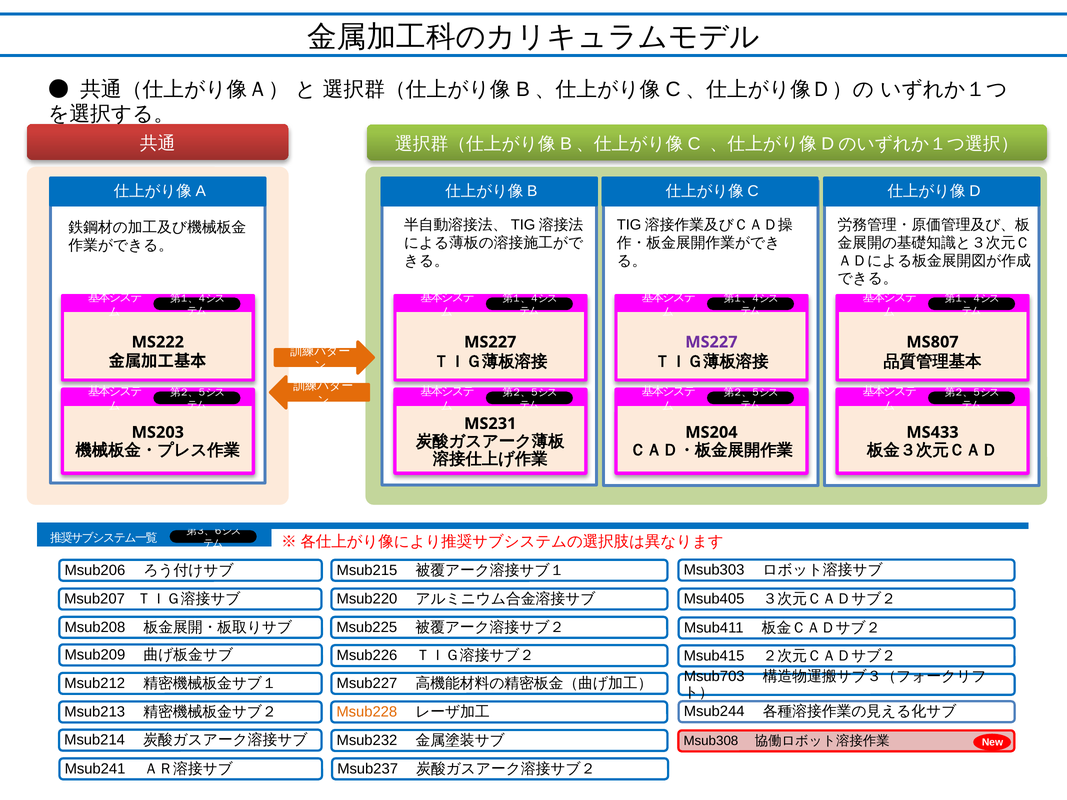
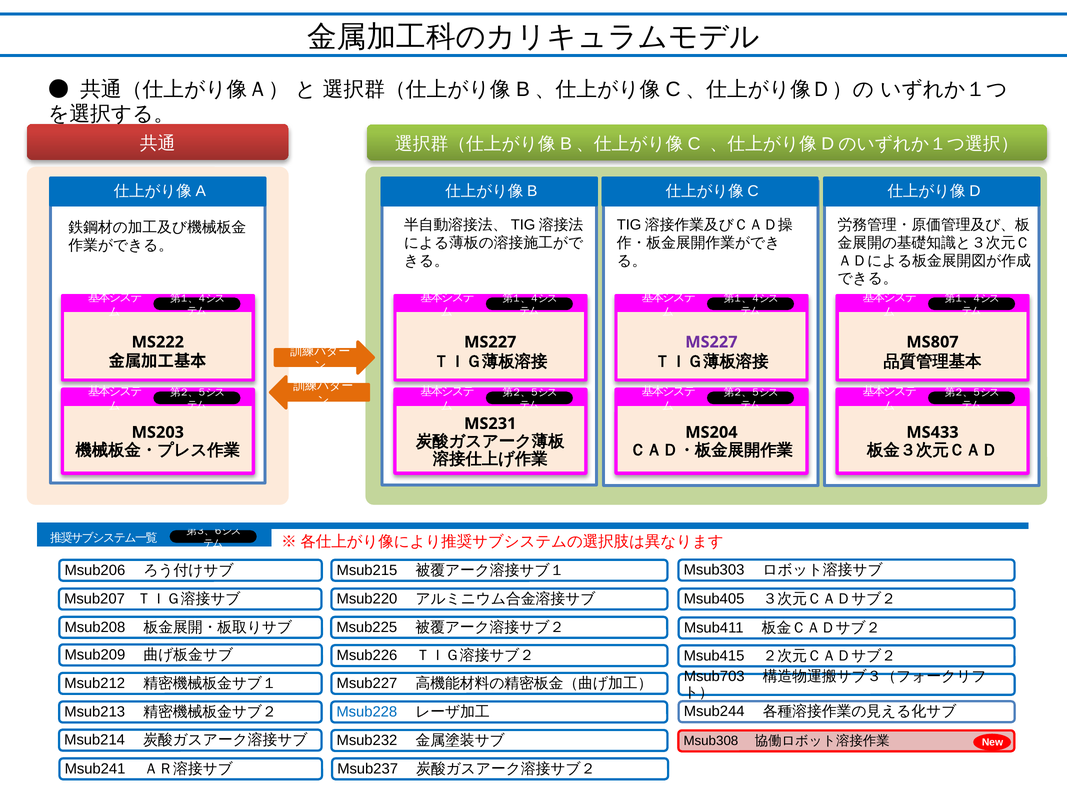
Msub228 colour: orange -> blue (367, 712)
